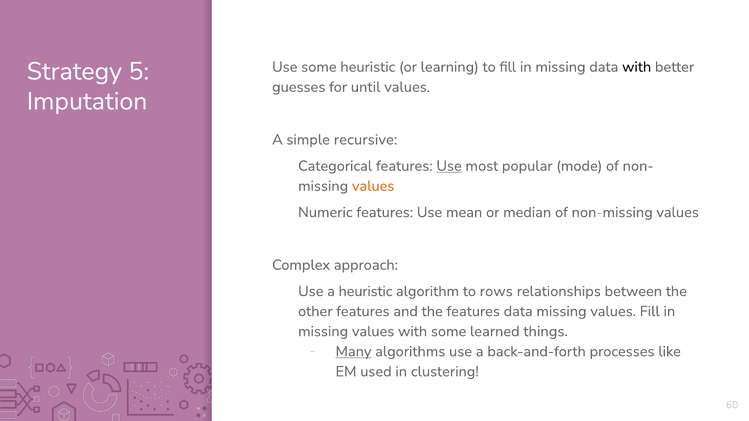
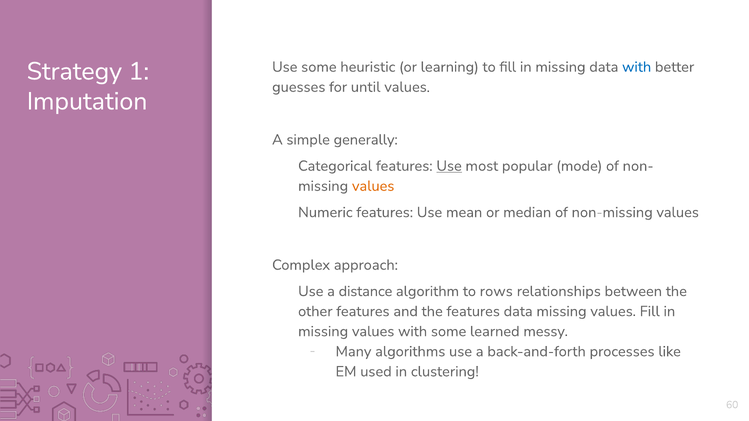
with colour: black -> blue (637, 67)
5: 5 -> 1 (139, 71)
recursive: recursive -> generally (366, 140)
a heuristic: heuristic -> distance (365, 291)
things: things -> messy (546, 332)
Many underline: present -> none (353, 352)
